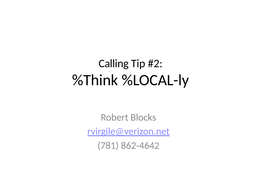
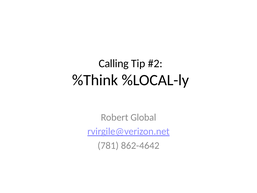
Blocks: Blocks -> Global (143, 117)
